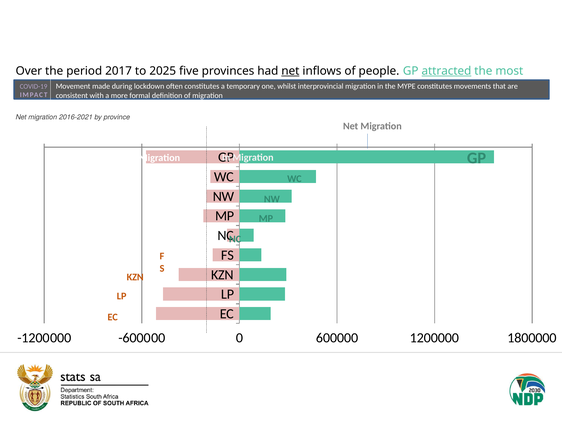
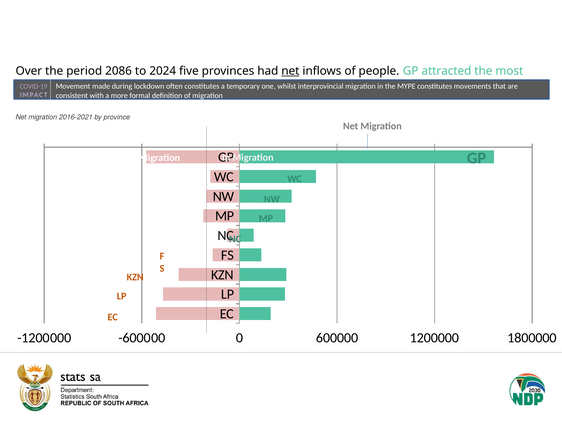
2017: 2017 -> 2086 (119, 71)
2025: 2025 -> 2024 (163, 71)
attracted underline: present -> none (446, 71)
